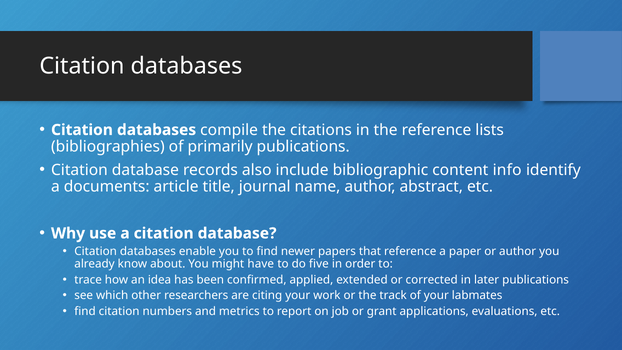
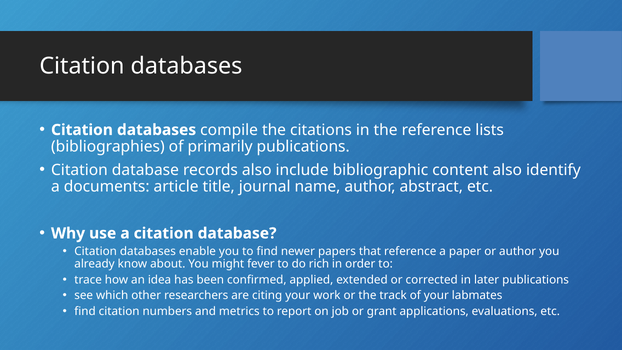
content info: info -> also (507, 170)
have: have -> fever (261, 264)
five: five -> rich (319, 264)
